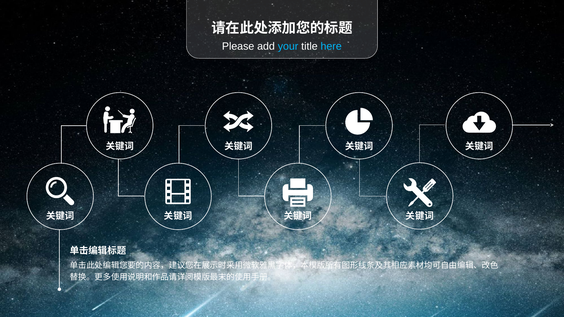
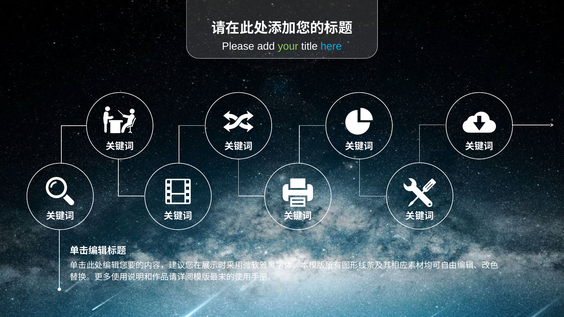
your colour: light blue -> light green (288, 46)
